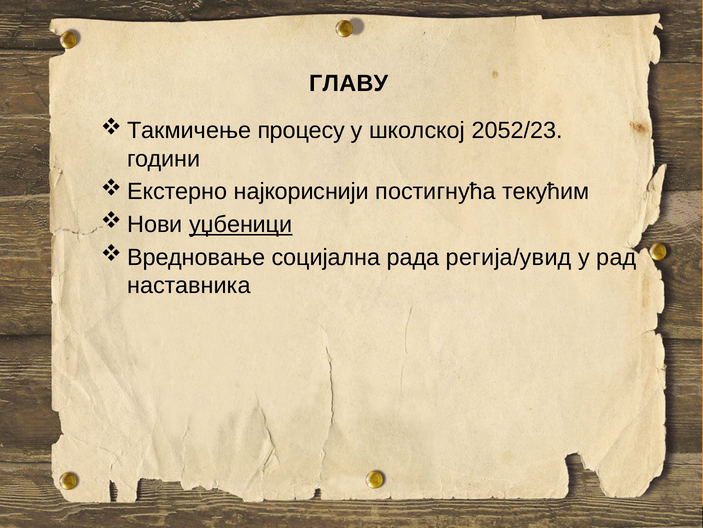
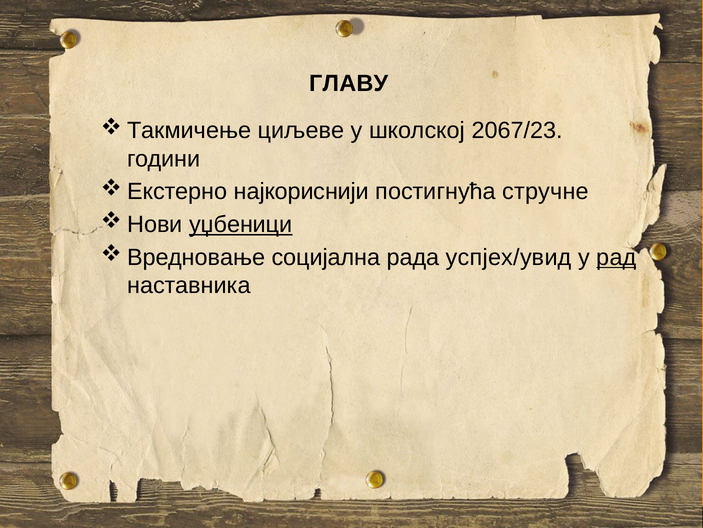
процесу: процесу -> циљеве (301, 131)
2052/23: 2052/23 -> 2067/23 (517, 131)
текућим: текућим -> стручне (546, 191)
регија/увид: регија/увид -> успјех/увид (509, 257)
рад underline: none -> present (616, 257)
